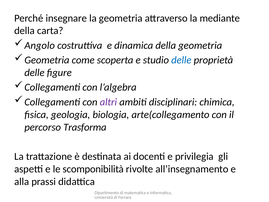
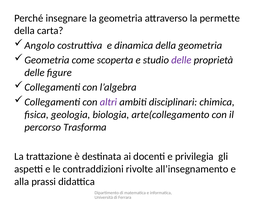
mediante: mediante -> permette (220, 18)
delle colour: blue -> purple (181, 60)
scomponibilità: scomponibilità -> contraddizioni (93, 169)
